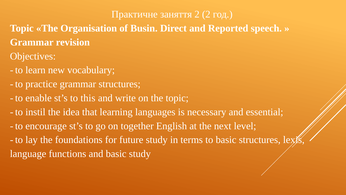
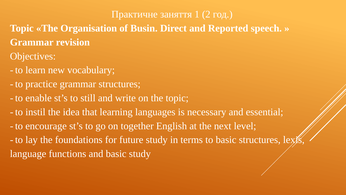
заняття 2: 2 -> 1 (197, 14)
this: this -> still (88, 98)
